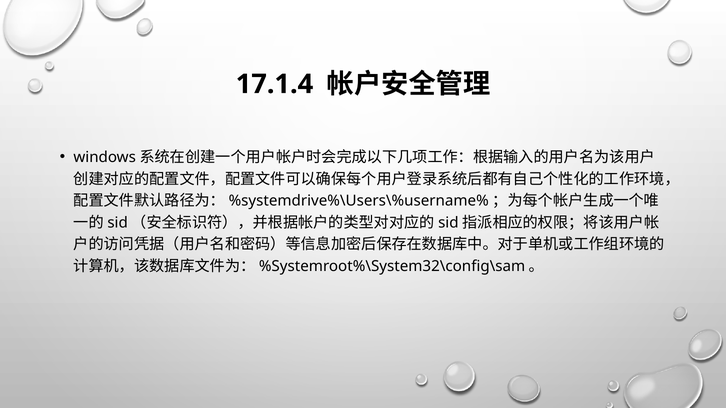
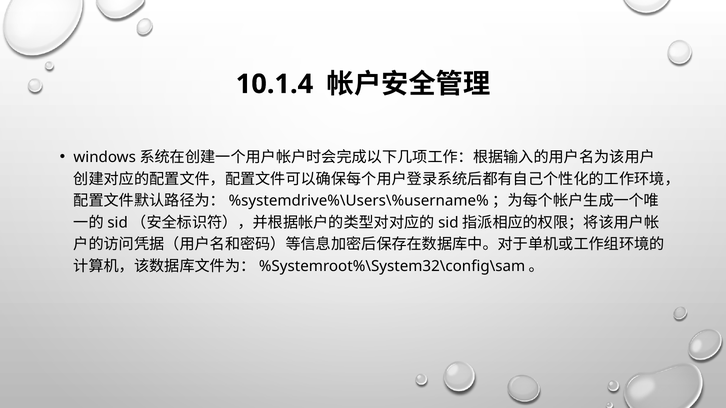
17.1.4: 17.1.4 -> 10.1.4 (274, 84)
